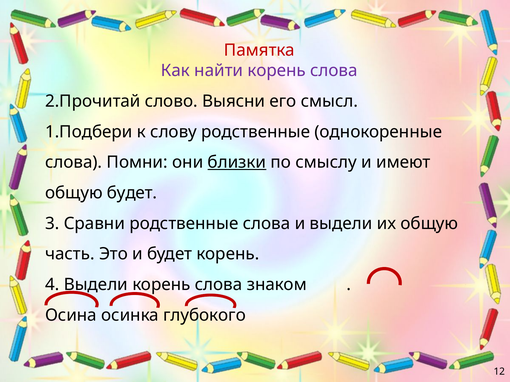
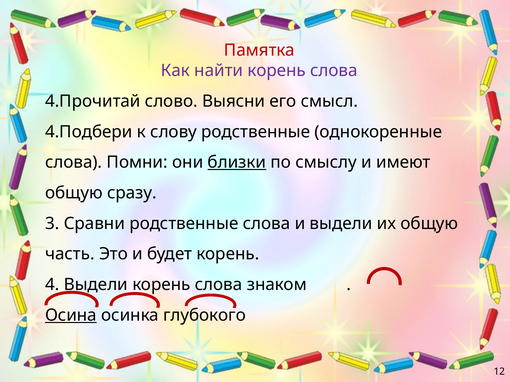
2.Прочитай: 2.Прочитай -> 4.Прочитай (93, 101)
1.Подбери: 1.Подбери -> 4.Подбери (89, 132)
общую будет: будет -> сразу (132, 193)
Осина underline: none -> present (71, 316)
